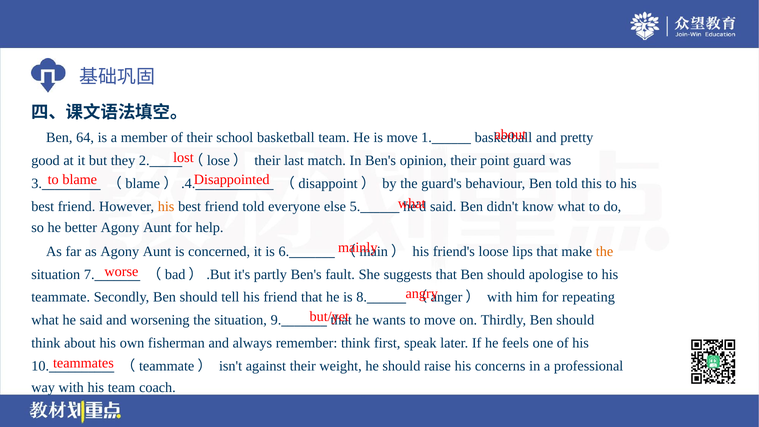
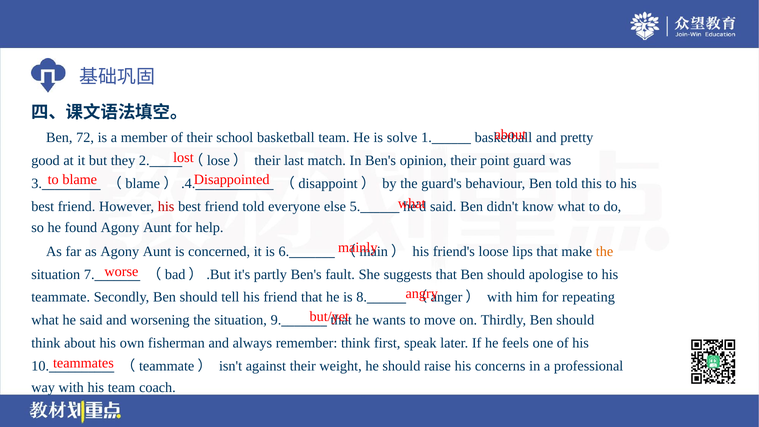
64: 64 -> 72 (85, 138)
is move: move -> solve (402, 138)
his colour: orange -> red (166, 206)
better: better -> found (81, 228)
